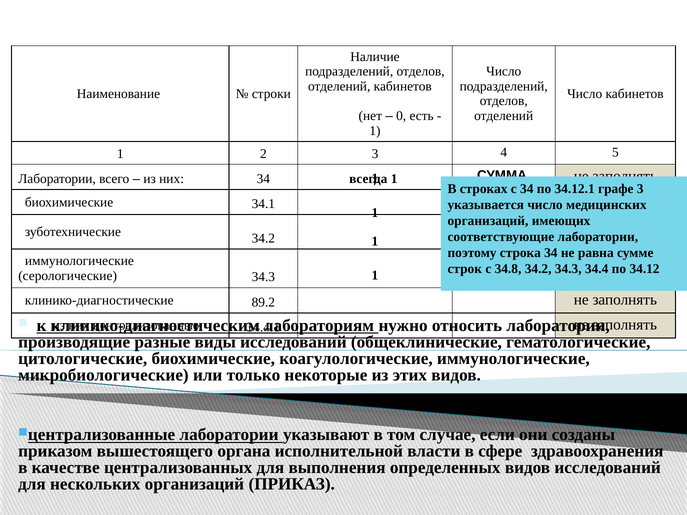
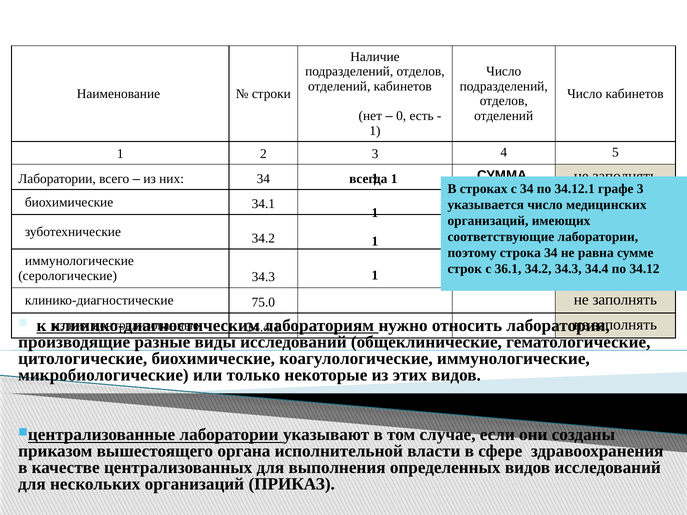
34.8: 34.8 -> 36.1 (508, 269)
89.2: 89.2 -> 75.0 (263, 302)
